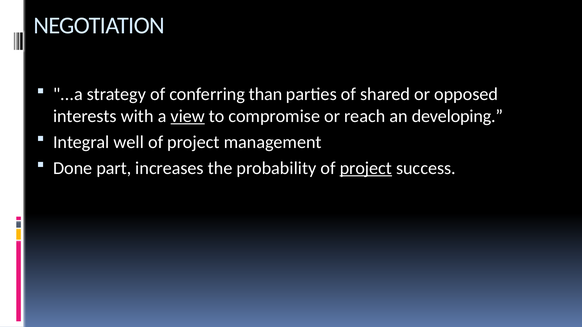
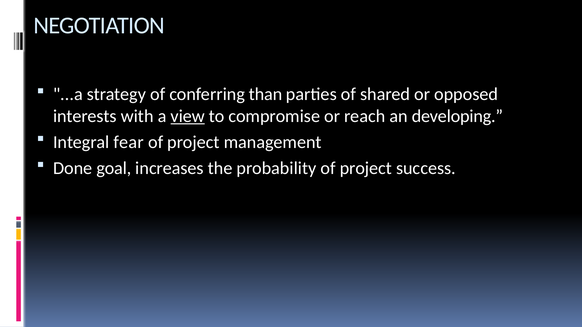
well: well -> fear (129, 142)
part: part -> goal (114, 168)
project underline: present -> none (366, 168)
